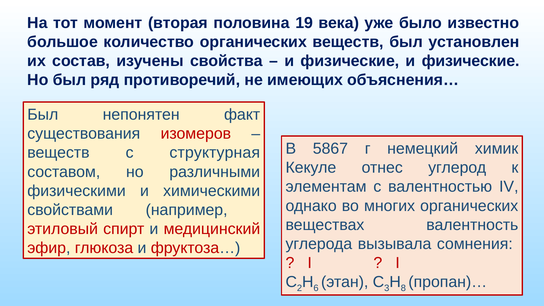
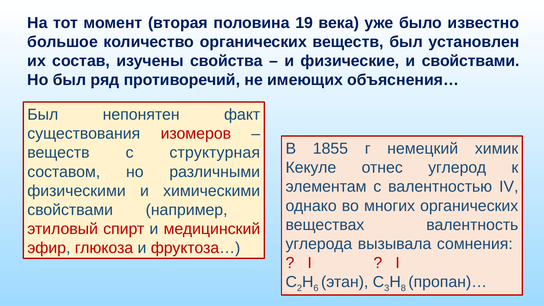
физические и физические: физические -> свойствами (471, 61)
5867: 5867 -> 1855 (330, 149)
